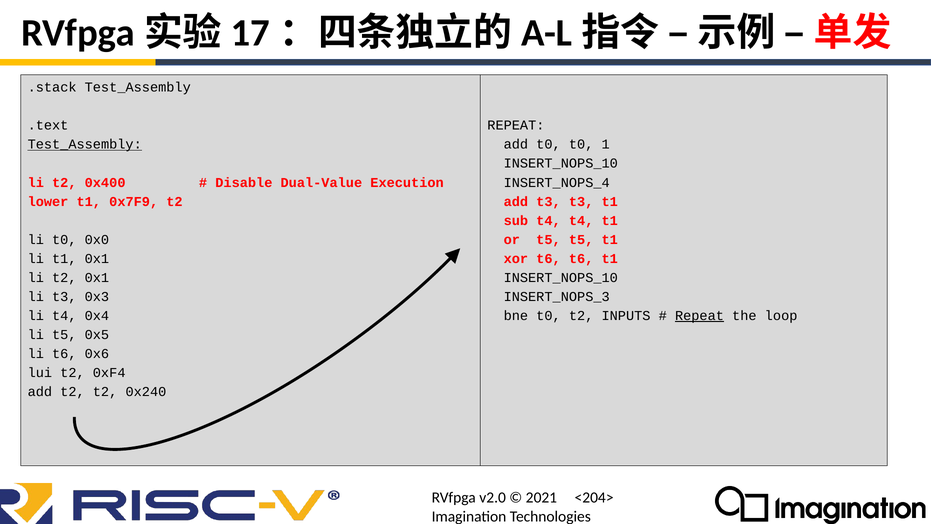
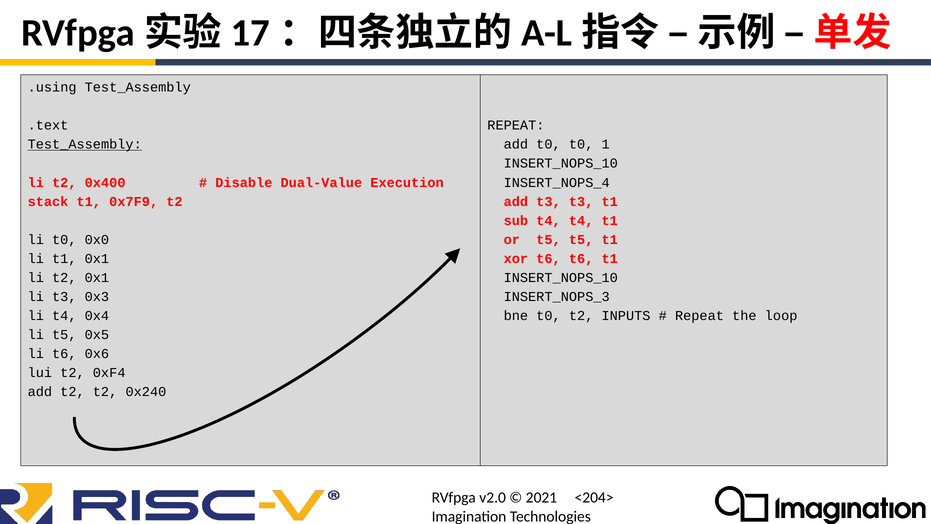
.stack: .stack -> .using (52, 87)
lower: lower -> stack (48, 201)
Repeat underline: present -> none (699, 316)
